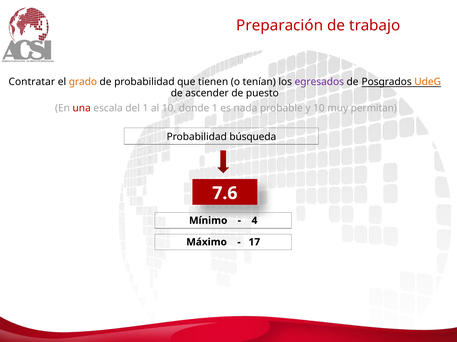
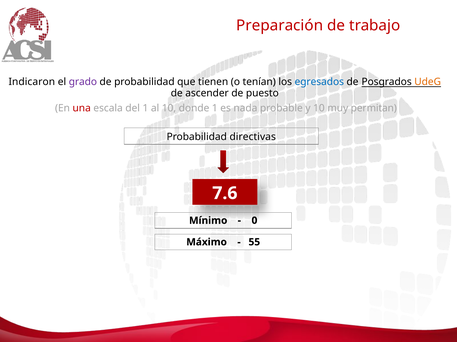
Contratar: Contratar -> Indicaron (32, 82)
grado colour: orange -> purple (83, 82)
egresados colour: purple -> blue (319, 82)
búsqueda: búsqueda -> directivas (253, 137)
4: 4 -> 0 (254, 221)
17: 17 -> 55 (254, 243)
